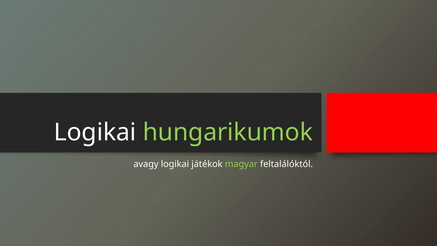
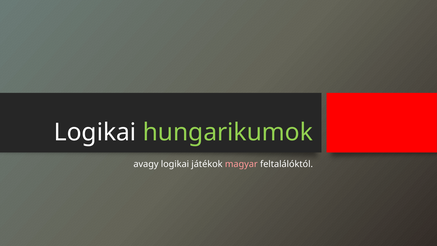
magyar colour: light green -> pink (241, 164)
